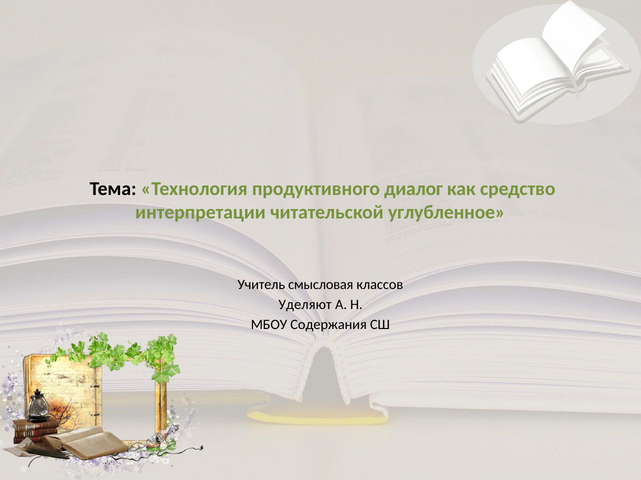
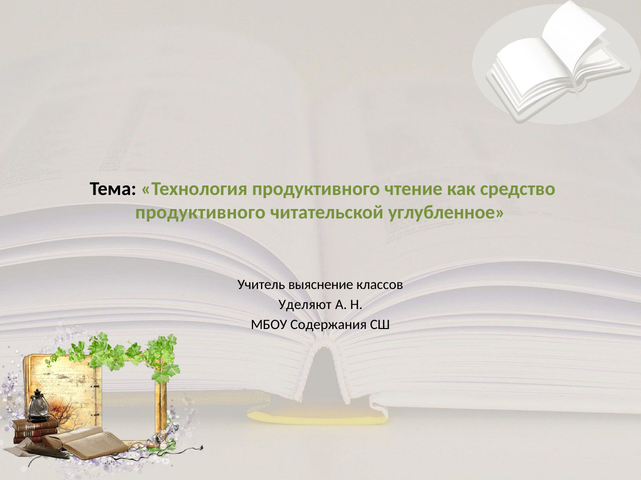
диалог: диалог -> чтение (413, 189)
интерпретации: интерпретации -> продуктивного (200, 213)
смысловая: смысловая -> выяснение (321, 285)
